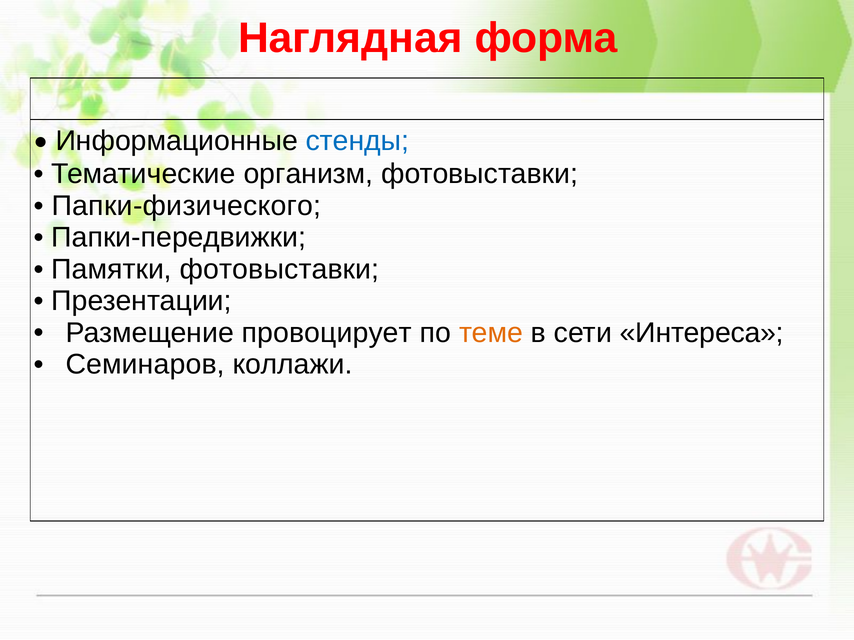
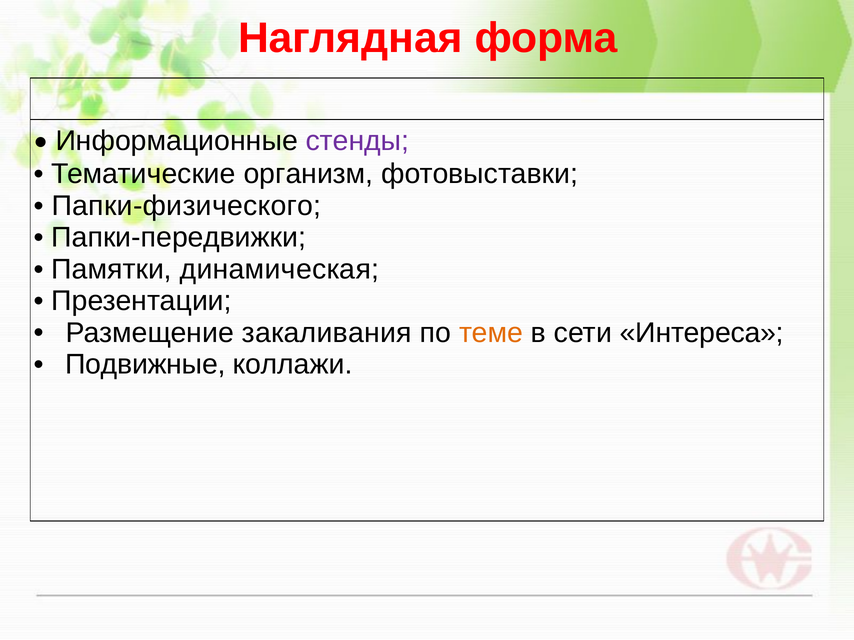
стенды colour: blue -> purple (357, 141)
Памятки фотовыставки: фотовыставки -> динамическая (279, 269)
провоцирует: провоцирует -> закаливания (327, 333)
Семинаров: Семинаров -> Подвижные (145, 365)
